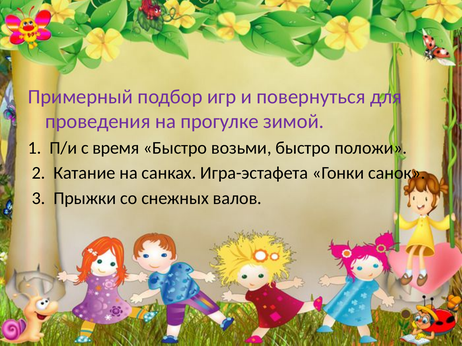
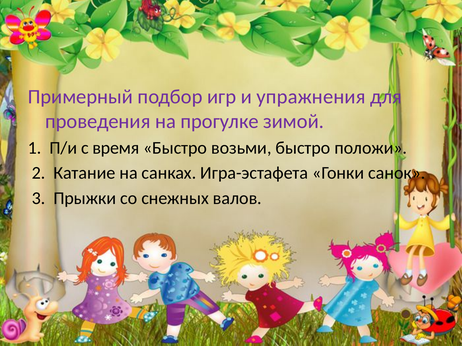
повернуться: повернуться -> упражнения (311, 97)
